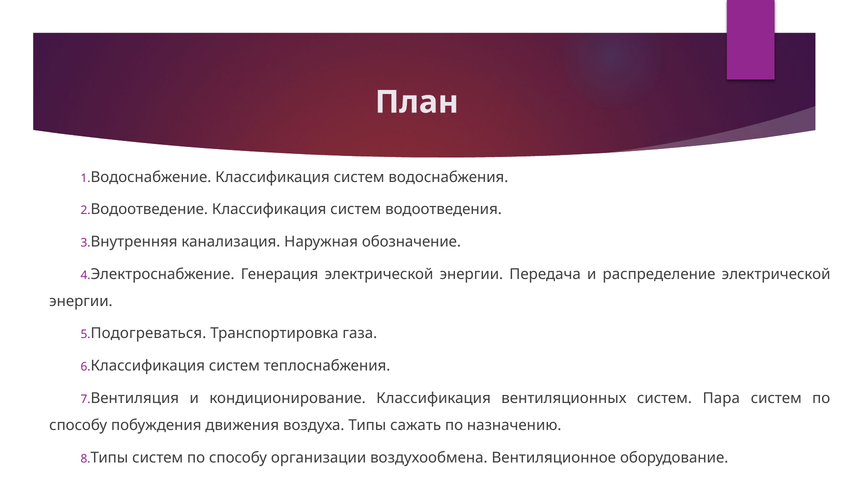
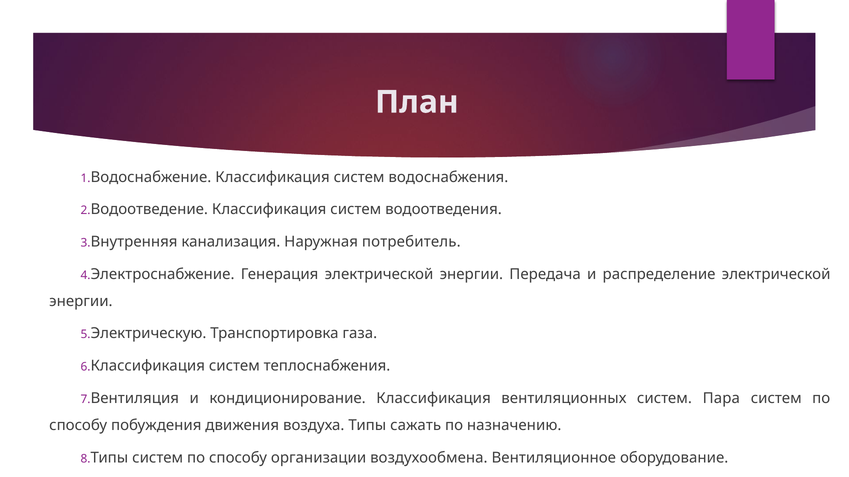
обозначение: обозначение -> потребитель (411, 242)
Подогреваться: Подогреваться -> Электрическую (149, 334)
